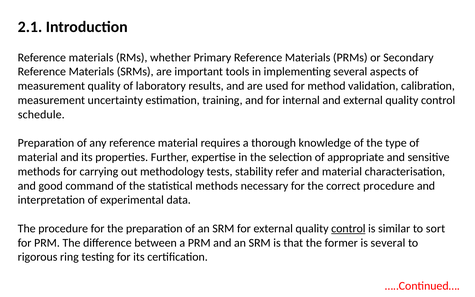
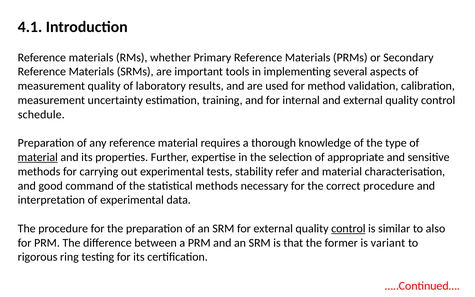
2.1: 2.1 -> 4.1 (30, 27)
material underline: none -> present (38, 157)
out methodology: methodology -> experimental (172, 171)
sort: sort -> also (436, 228)
is several: several -> variant (388, 243)
